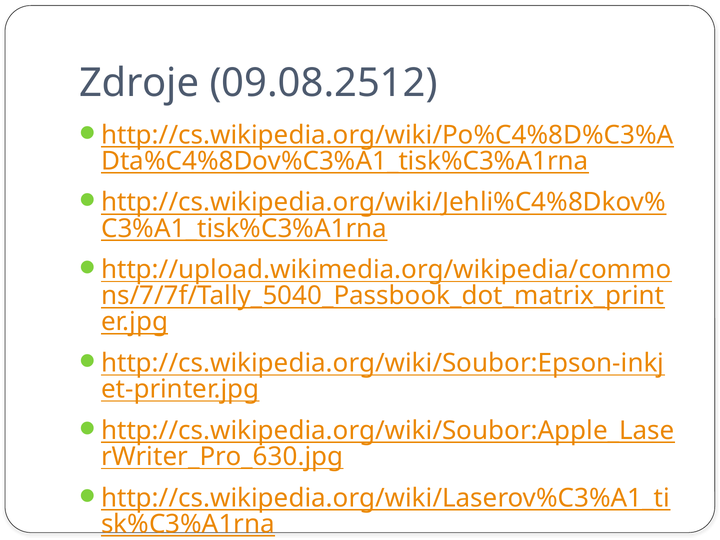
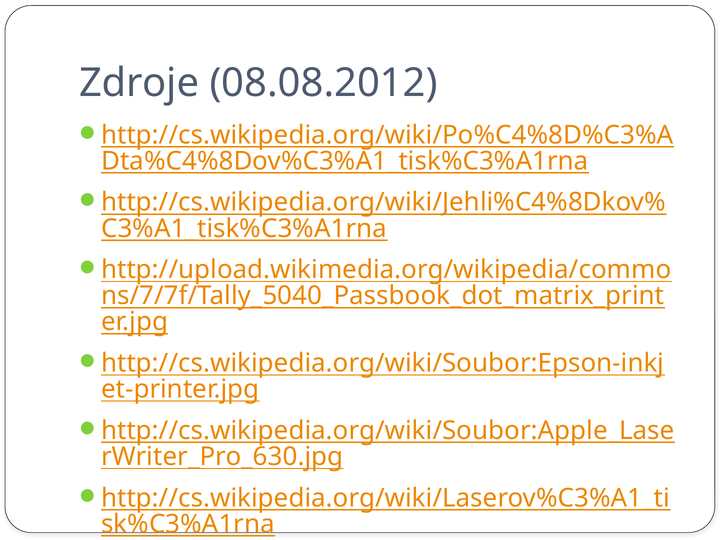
09.08.2512: 09.08.2512 -> 08.08.2012 (324, 83)
